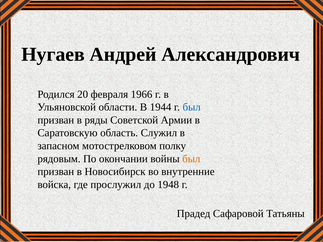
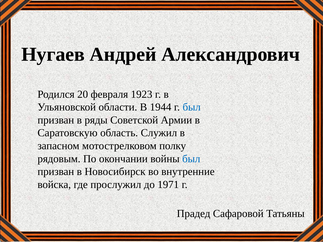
1966: 1966 -> 1923 (142, 94)
был colour: orange -> blue (191, 159)
1948: 1948 -> 1971 (168, 185)
